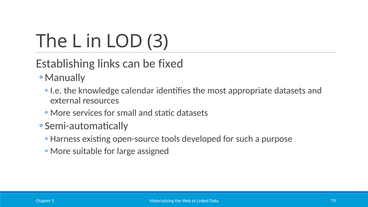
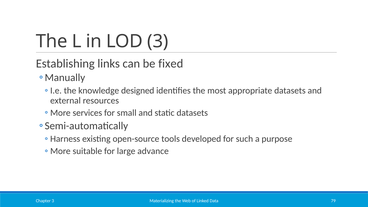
calendar: calendar -> designed (138, 91)
assigned: assigned -> advance (153, 151)
